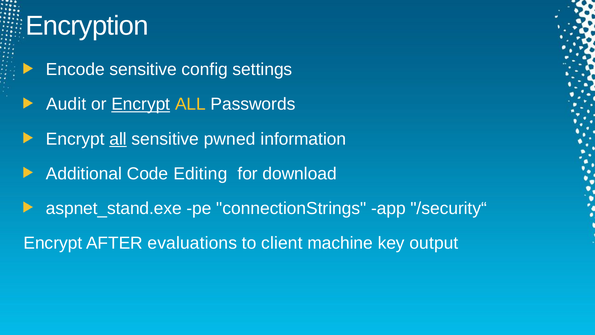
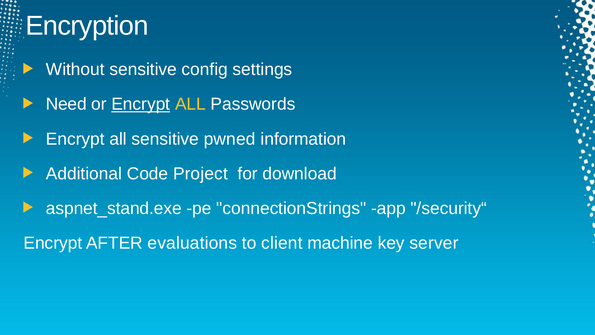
Encode: Encode -> Without (75, 70)
Audit: Audit -> Need (66, 104)
all underline: present -> none (118, 139)
Editing: Editing -> Project (200, 174)
output: output -> server (434, 243)
